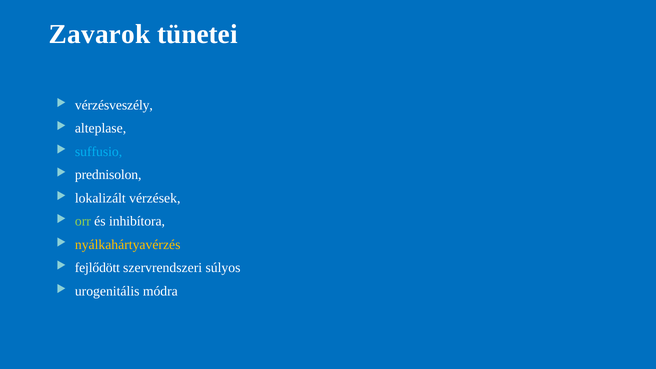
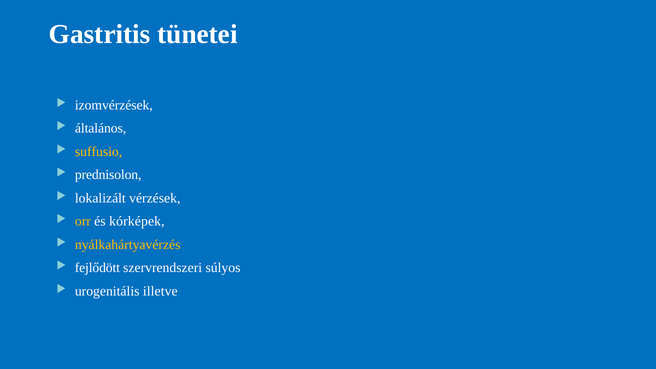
Zavarok: Zavarok -> Gastritis (100, 34)
vérzésveszély: vérzésveszély -> izomvérzések (114, 105)
alteplase: alteplase -> általános (101, 128)
suffusio colour: light blue -> yellow (99, 152)
orr colour: light green -> yellow (83, 221)
inhibítora: inhibítora -> kórképek (137, 221)
módra: módra -> illetve (160, 291)
